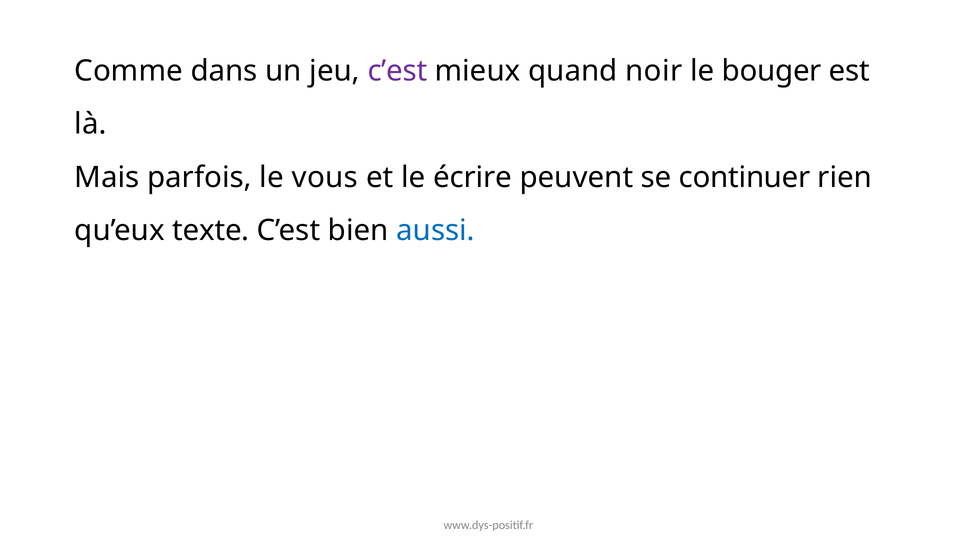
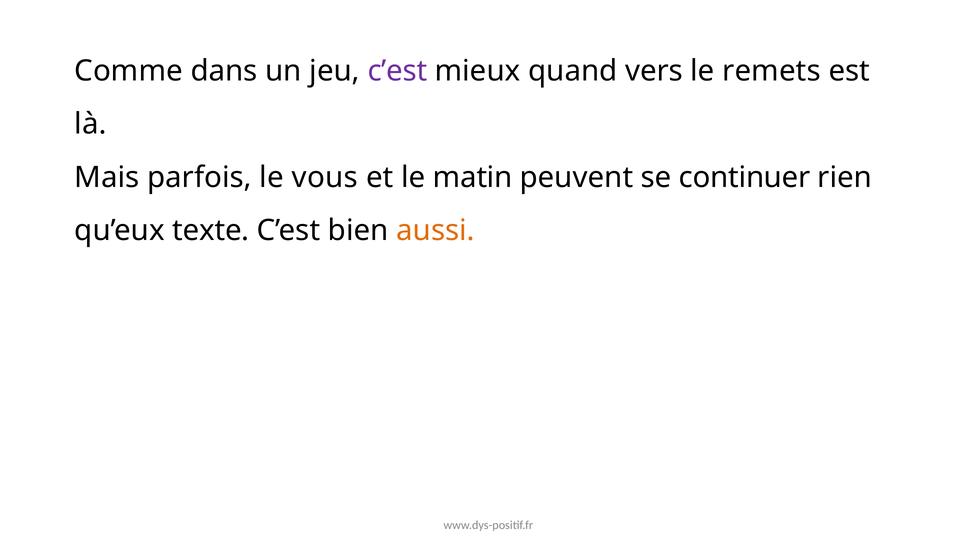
noir: noir -> vers (654, 71)
bouger: bouger -> remets (771, 71)
écrire: écrire -> matin (473, 177)
aussi colour: blue -> orange (436, 230)
